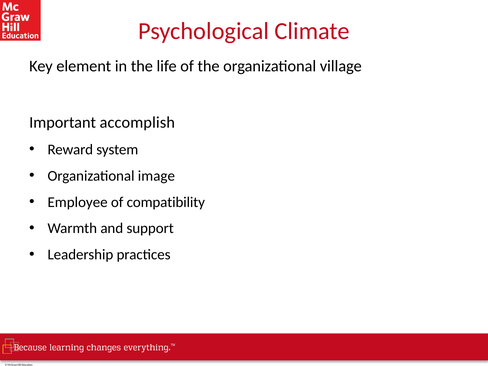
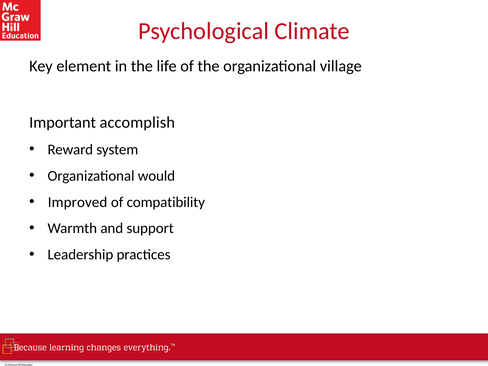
image: image -> would (156, 176)
Employee: Employee -> Improved (78, 202)
